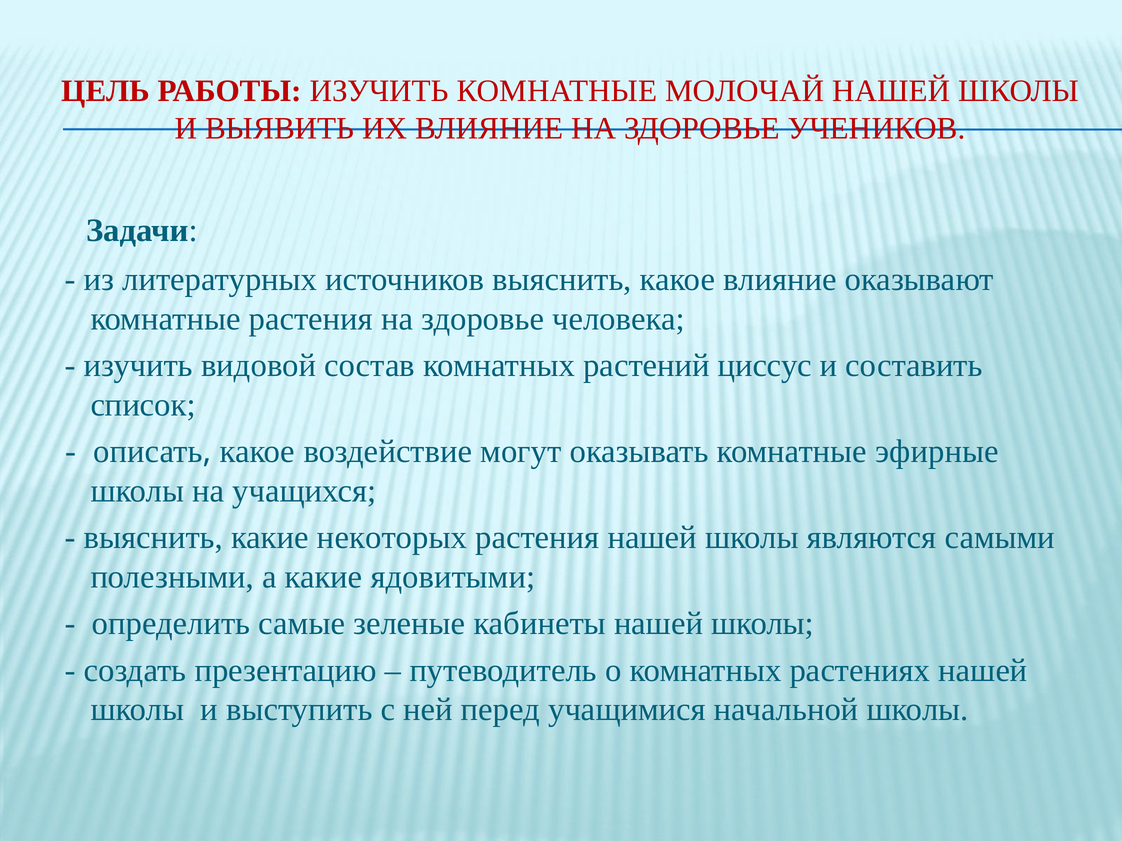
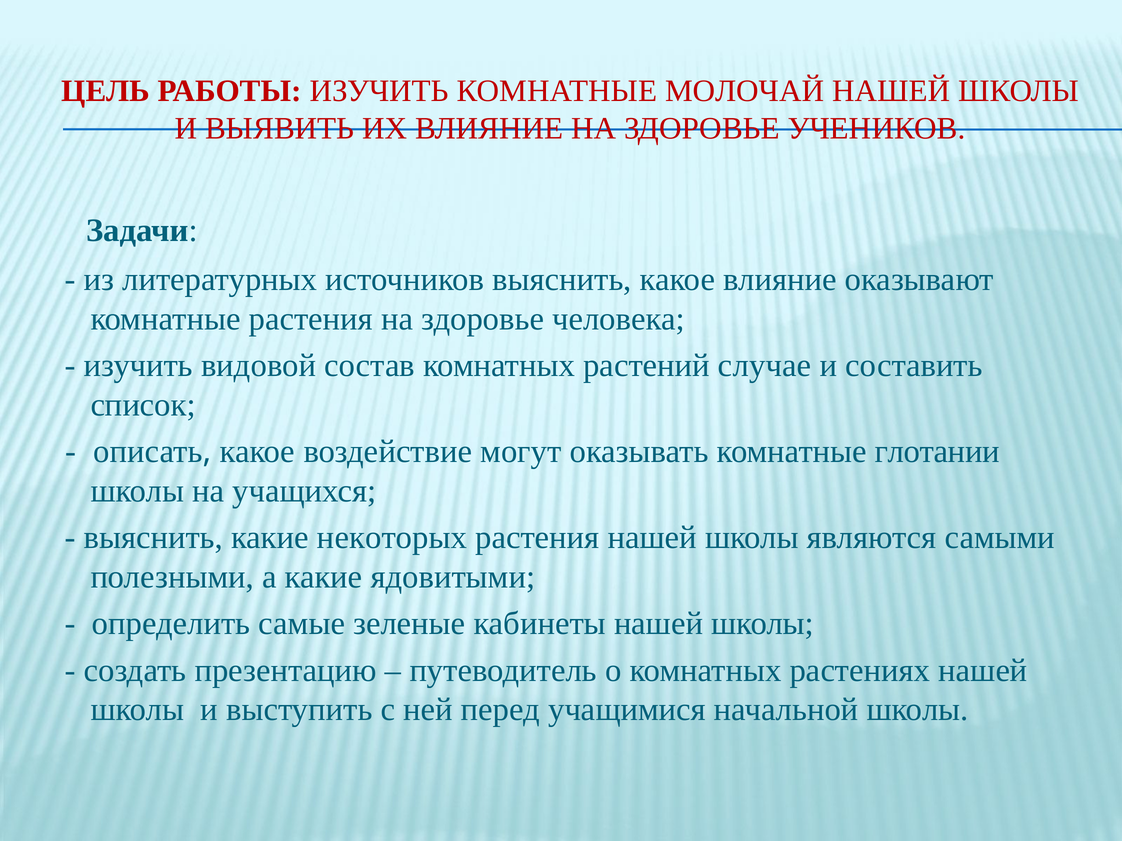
циссус: циссус -> случае (765, 366)
эфирные: эфирные -> глотании (937, 452)
